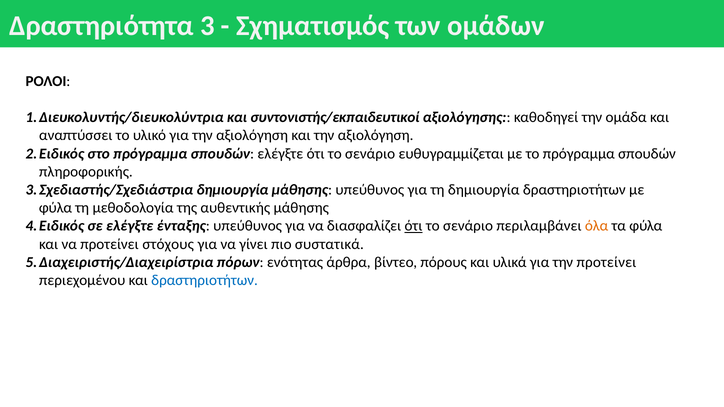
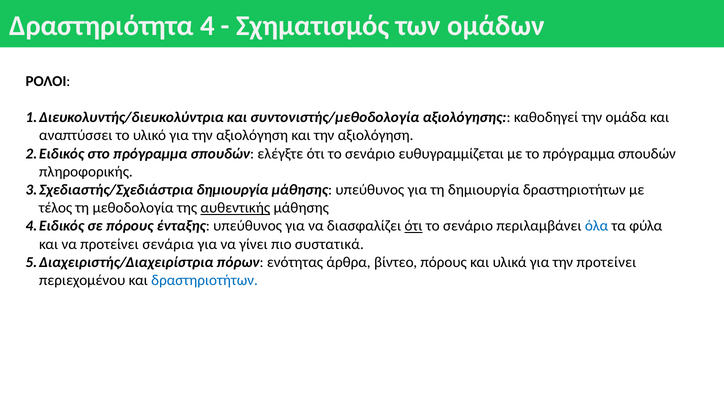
3: 3 -> 4 (207, 26)
συντονιστής/εκπαιδευτικοί: συντονιστής/εκπαιδευτικοί -> συντονιστής/μεθοδολογία (335, 117)
φύλα: φύλα -> τέλος (55, 208)
αυθεντικής underline: none -> present (235, 208)
σε ελέγξτε: ελέγξτε -> πόρους (130, 226)
όλα colour: orange -> blue (597, 226)
στόχους: στόχους -> σενάρια (168, 244)
